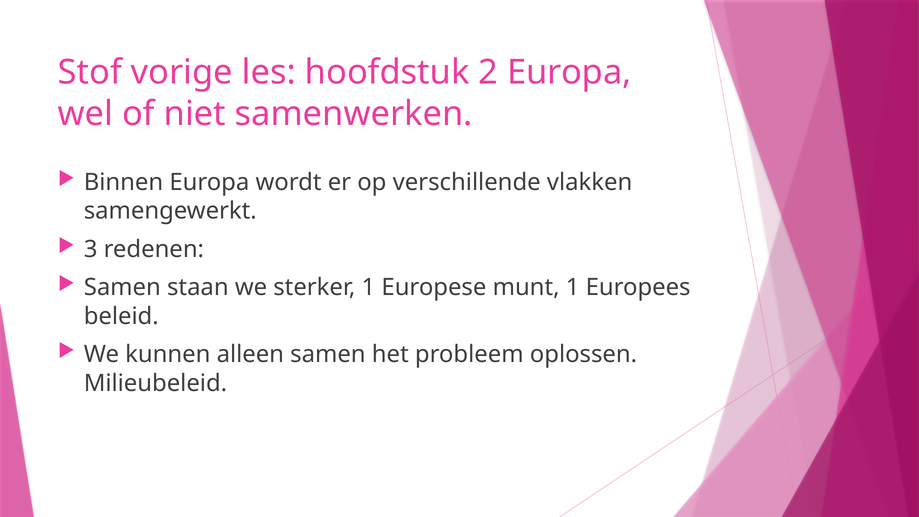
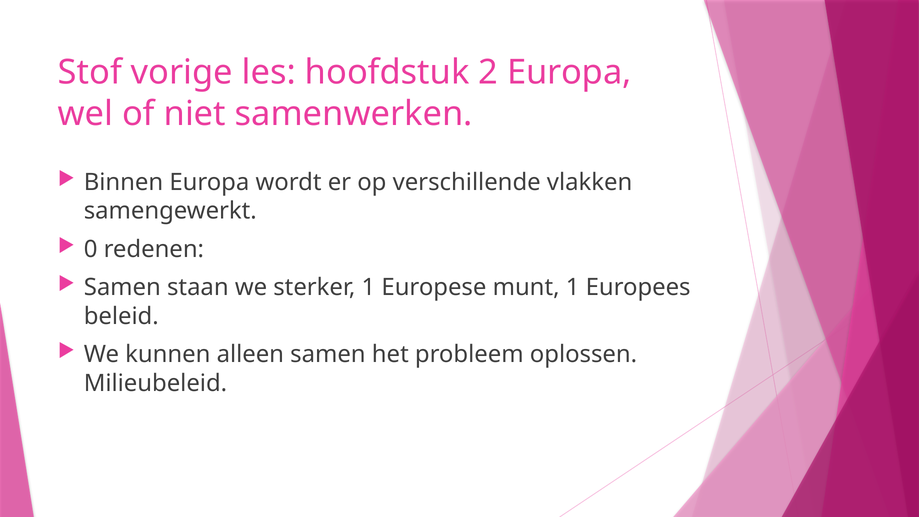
3: 3 -> 0 (91, 249)
